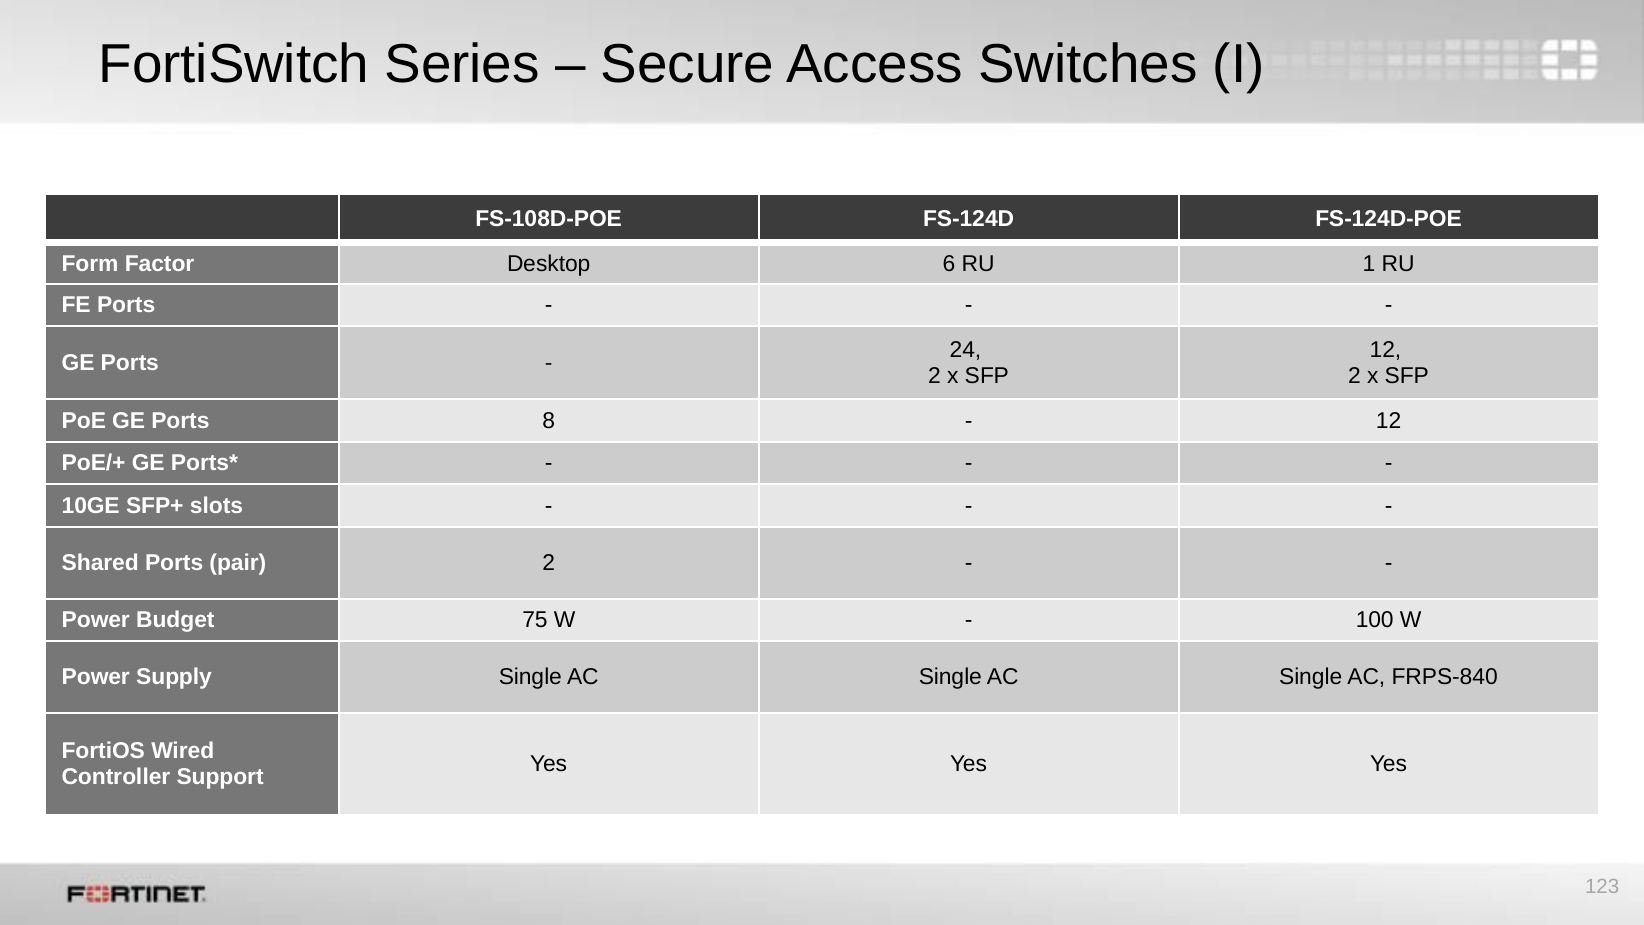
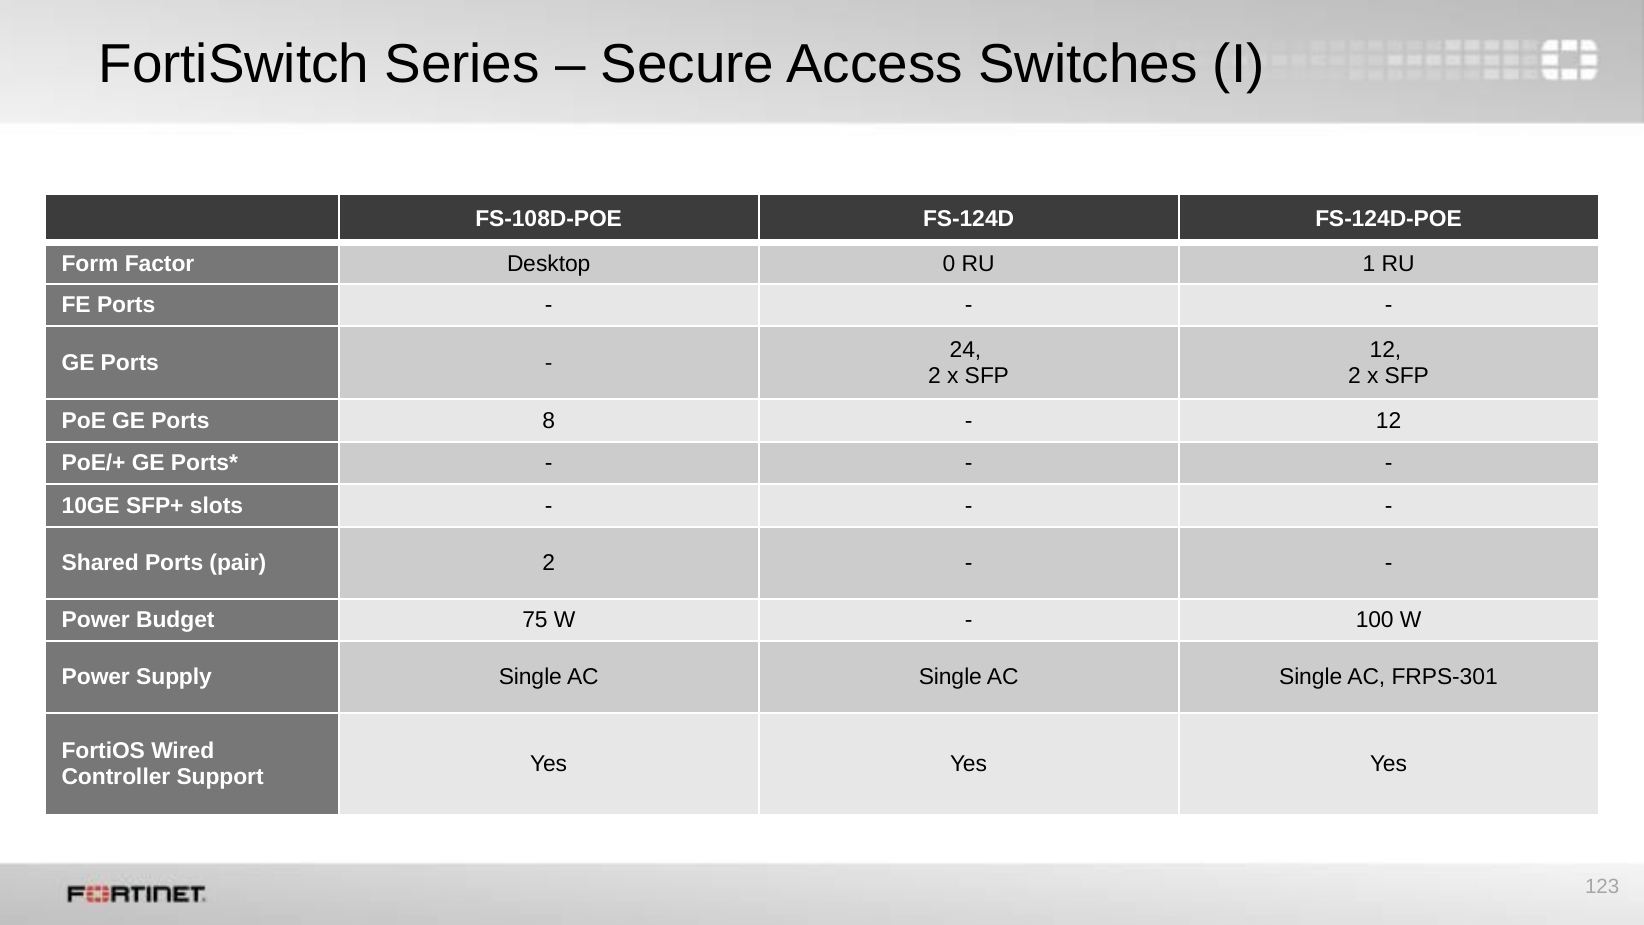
6: 6 -> 0 (949, 264)
FRPS-840: FRPS-840 -> FRPS-301 (1445, 677)
